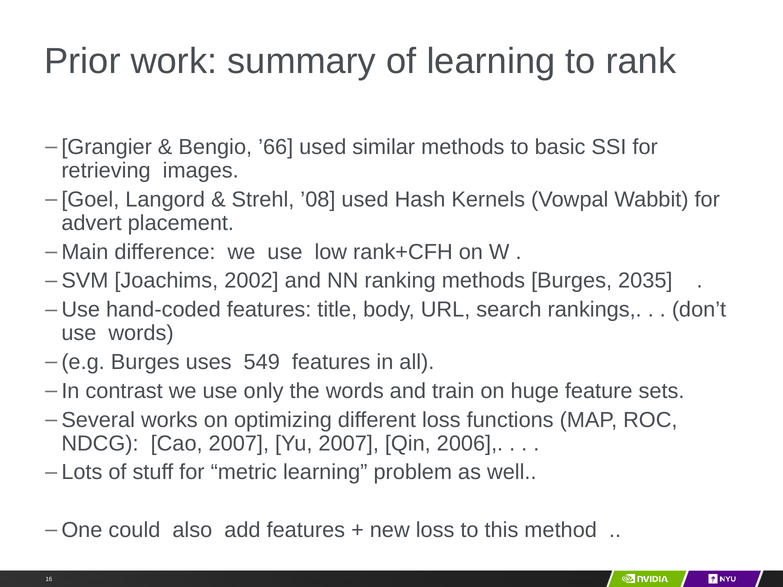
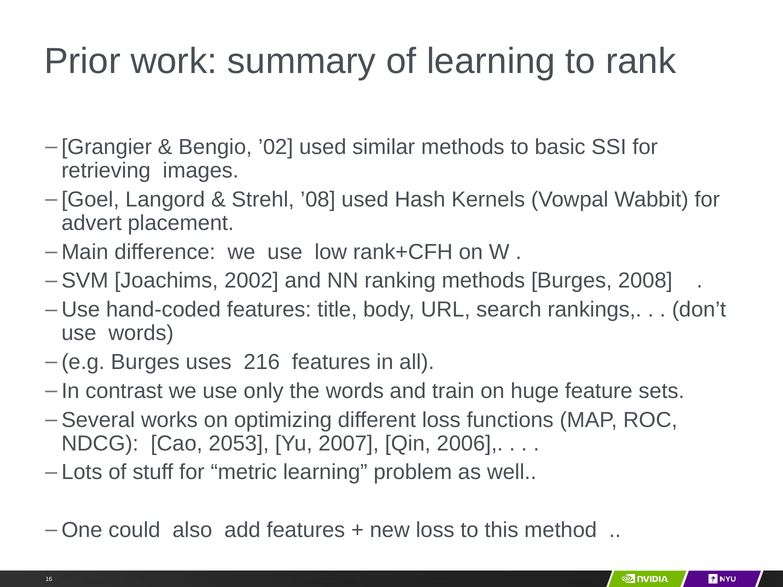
’66: ’66 -> ’02 (276, 147)
2035: 2035 -> 2008 (645, 281)
549: 549 -> 216 (262, 362)
Cao 2007: 2007 -> 2053 (239, 444)
